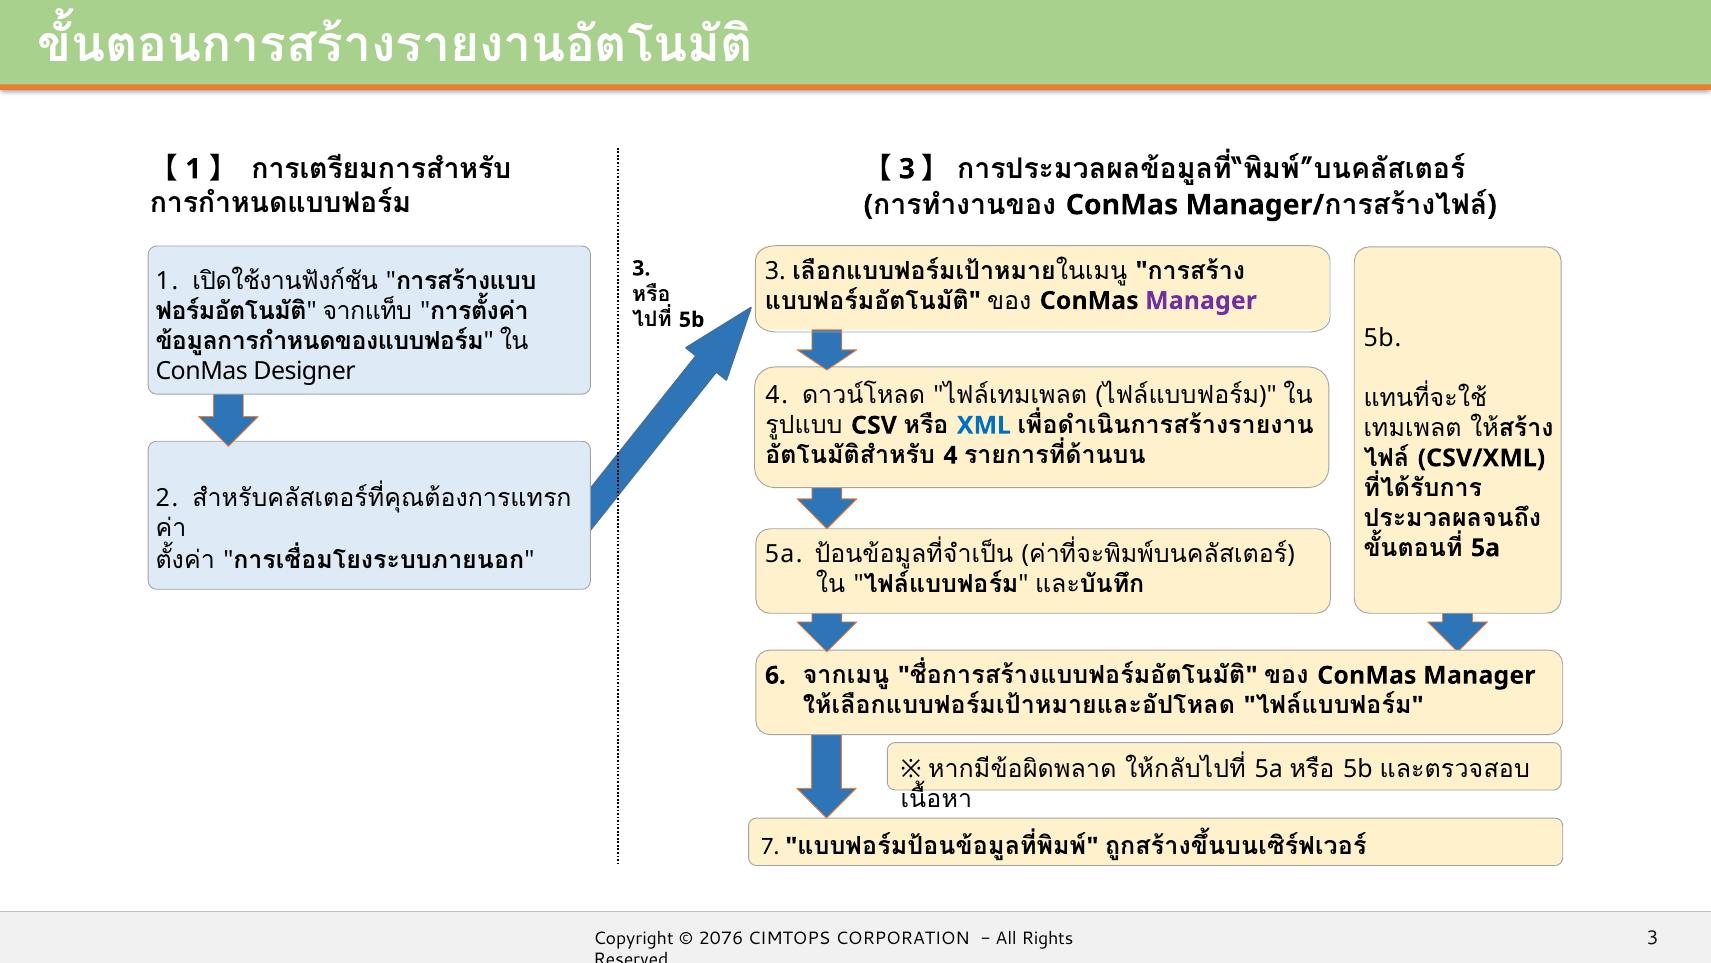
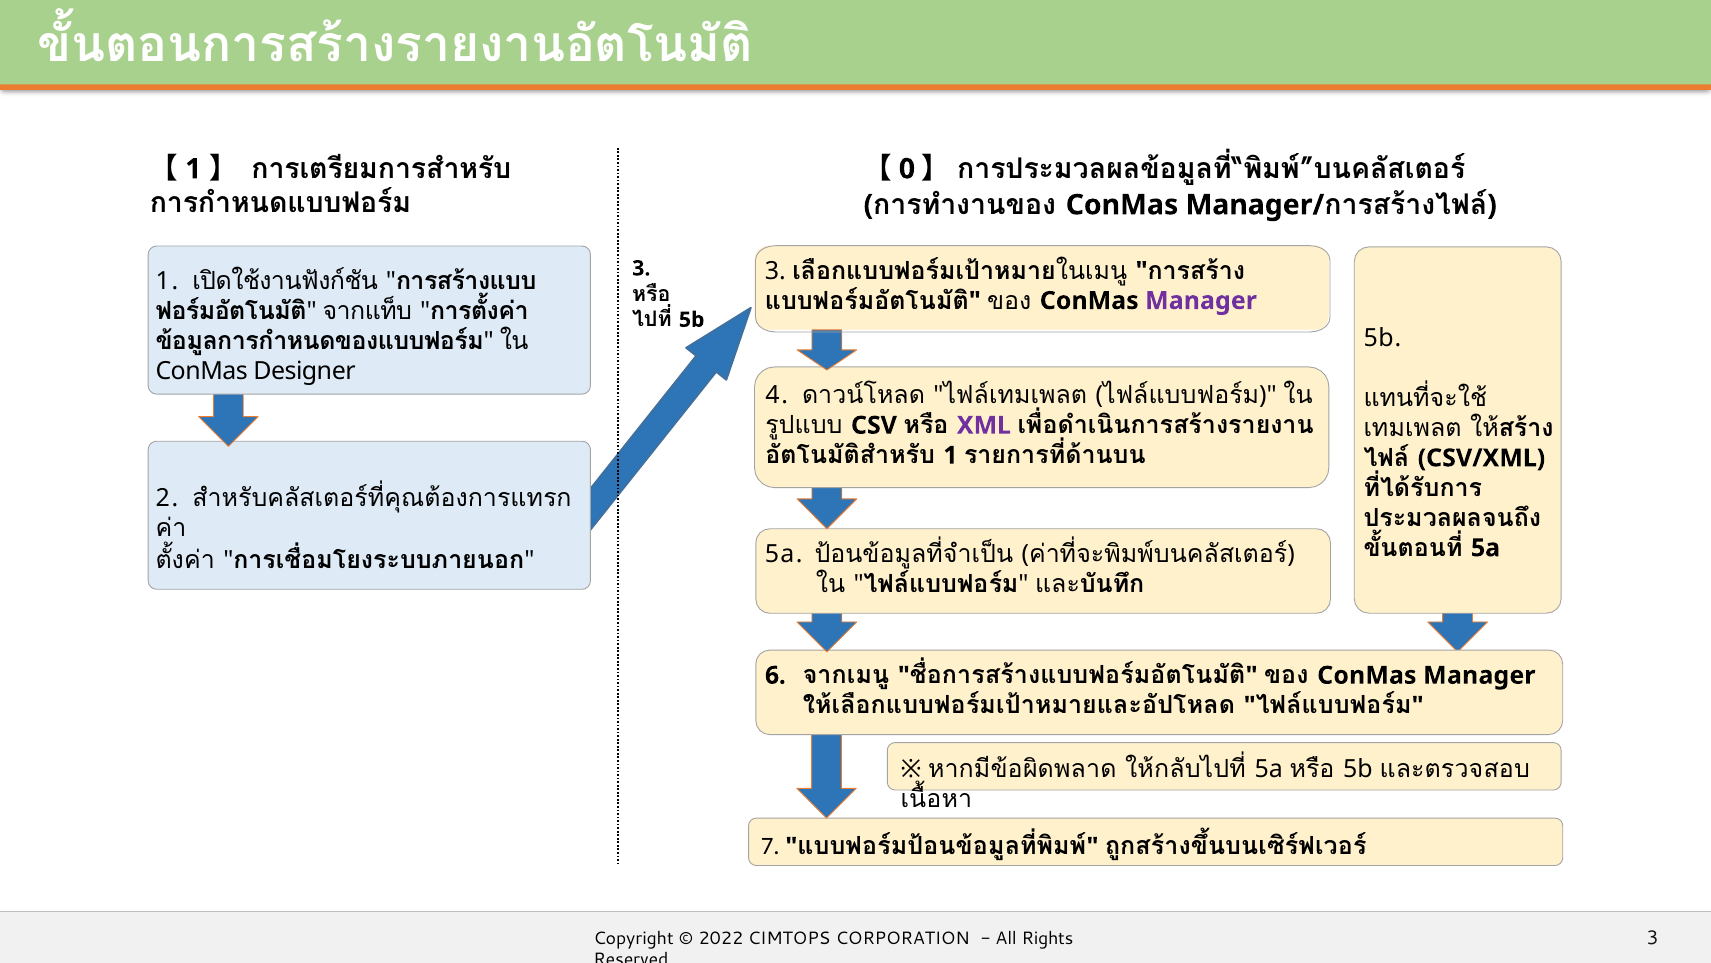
3: 3 -> 0 (907, 169)
XML colour: blue -> purple (984, 425)
4: 4 -> 1 (951, 455)
2076: 2076 -> 2022 (721, 938)
